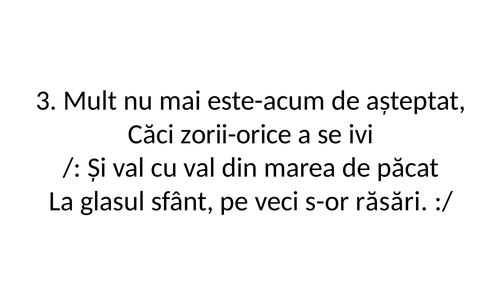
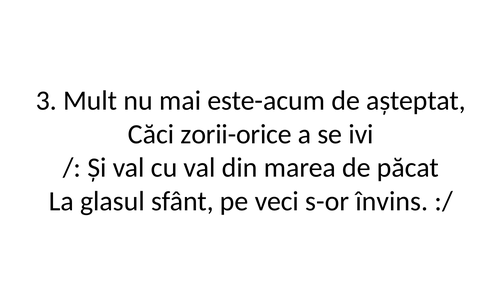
răsări: răsări -> învins (392, 201)
